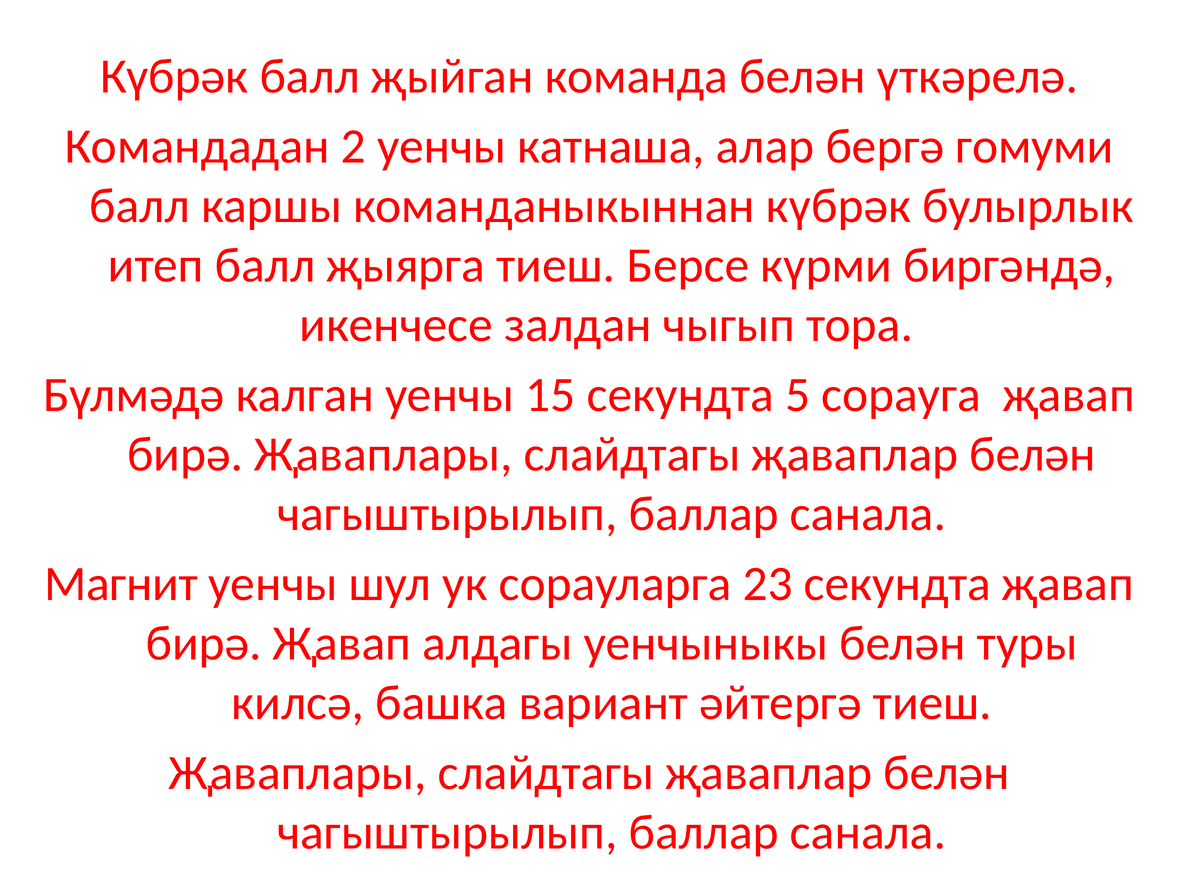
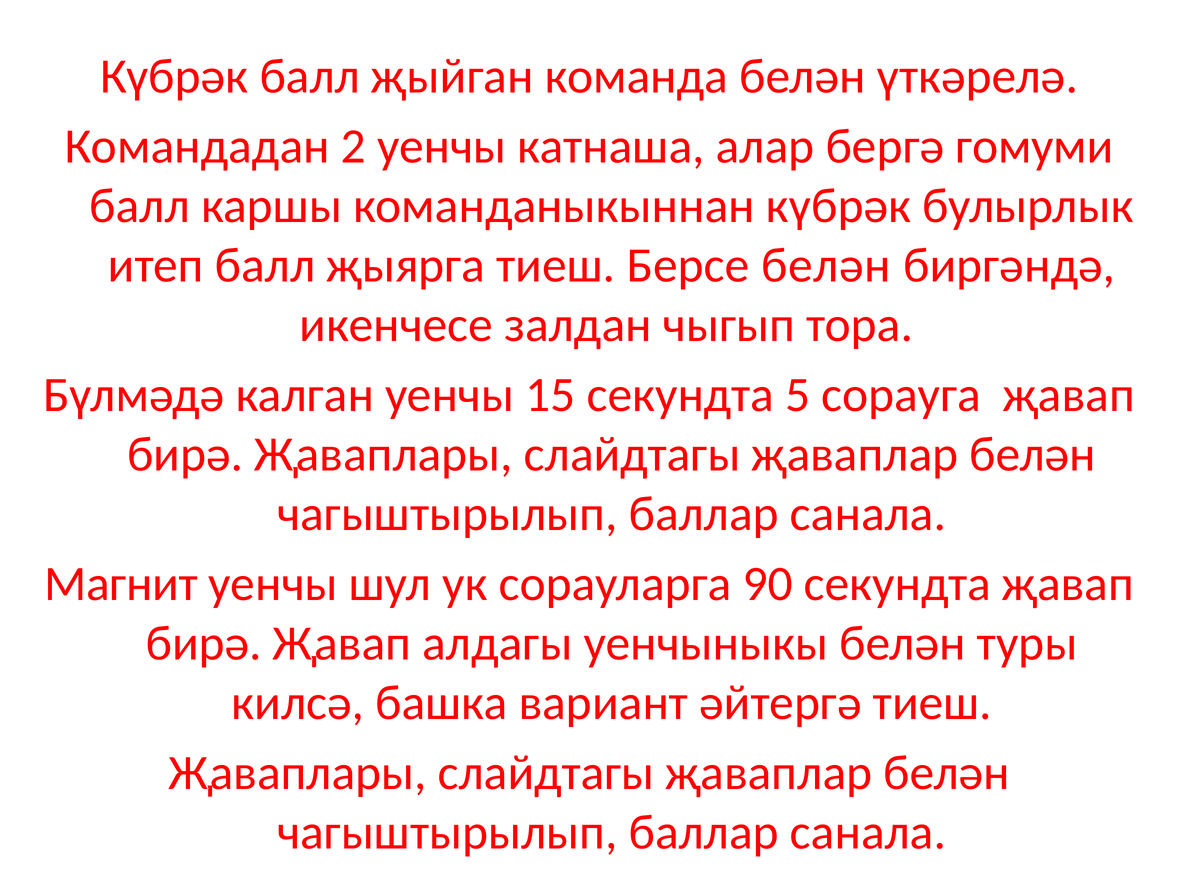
Берсе күрми: күрми -> белән (826, 265)
23: 23 -> 90 (768, 584)
